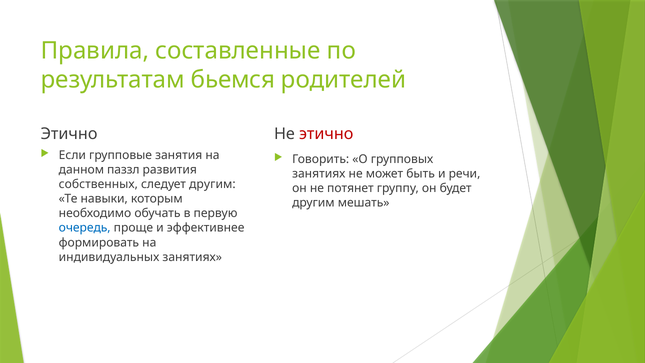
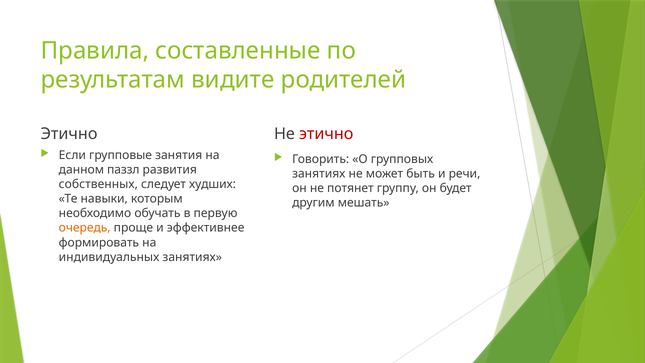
бьемся: бьемся -> видите (233, 80)
следует другим: другим -> худших (212, 184)
очередь colour: blue -> orange (85, 228)
